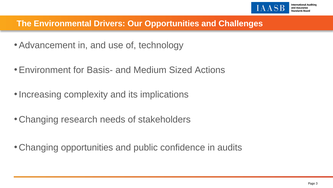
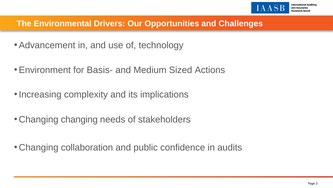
Changing research: research -> changing (79, 119)
Changing opportunities: opportunities -> collaboration (87, 147)
